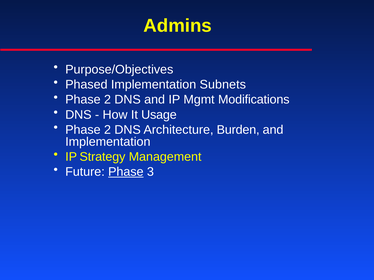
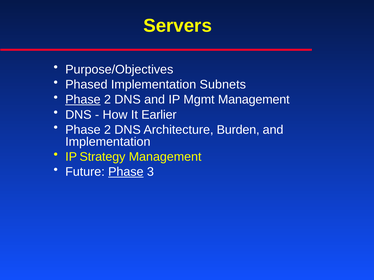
Admins: Admins -> Servers (178, 26)
Phase underline: none -> present (83, 100)
Mgmt Modifications: Modifications -> Management (254, 100)
Usage: Usage -> Earlier (159, 115)
